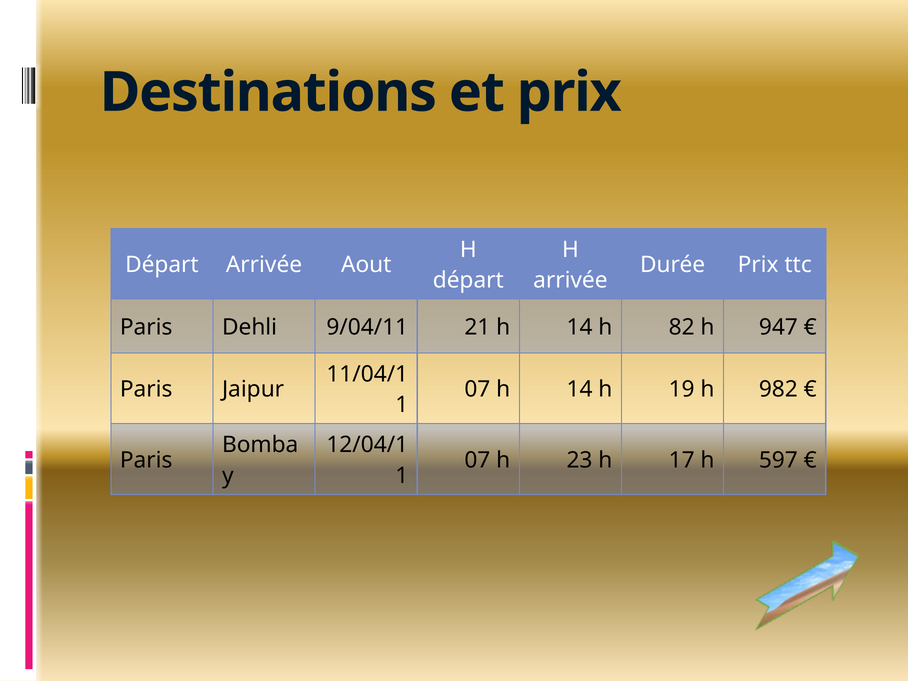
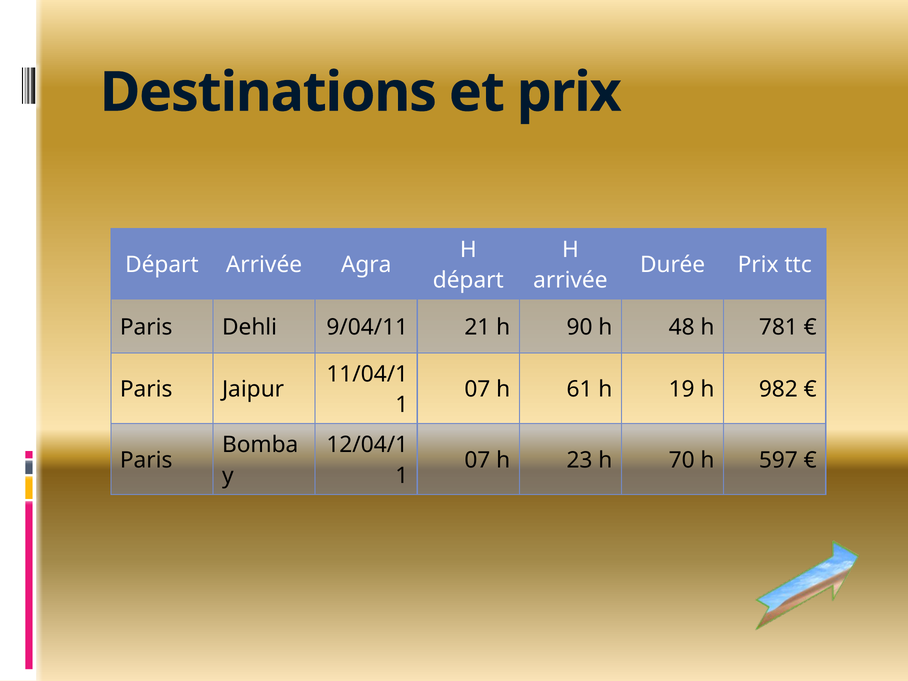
Aout: Aout -> Agra (366, 265)
21 h 14: 14 -> 90 (580, 327)
82: 82 -> 48 (682, 327)
947: 947 -> 781 (778, 327)
07 h 14: 14 -> 61 (580, 389)
17: 17 -> 70 (682, 460)
